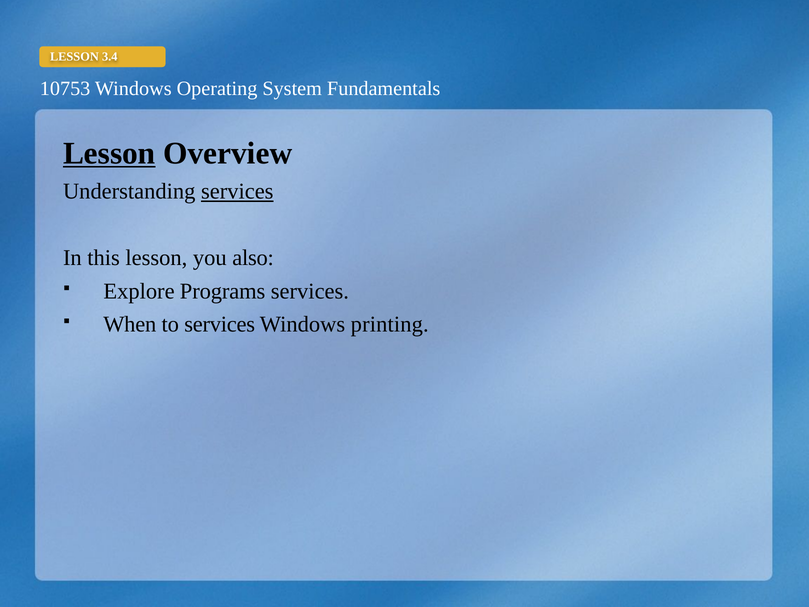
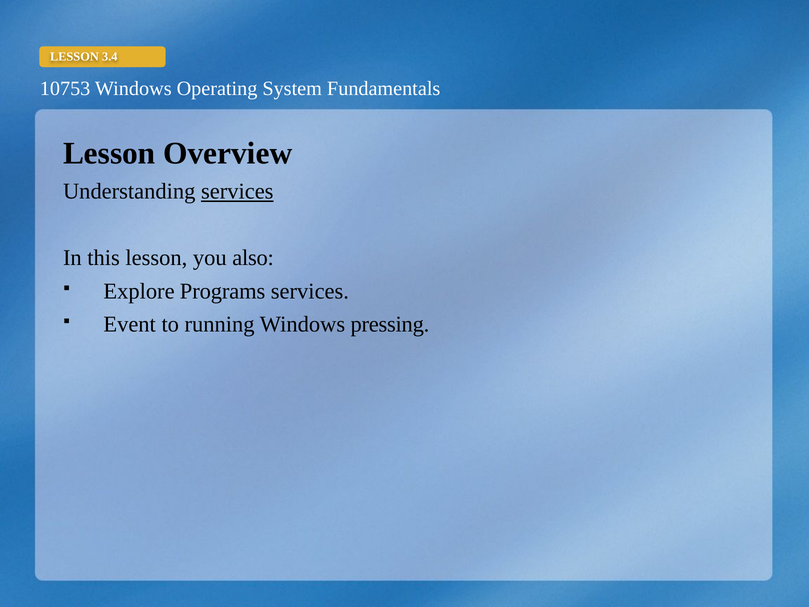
Lesson underline: present -> none (109, 153)
When: When -> Event (130, 324)
to services: services -> running (220, 324)
printing: printing -> pressing (390, 324)
